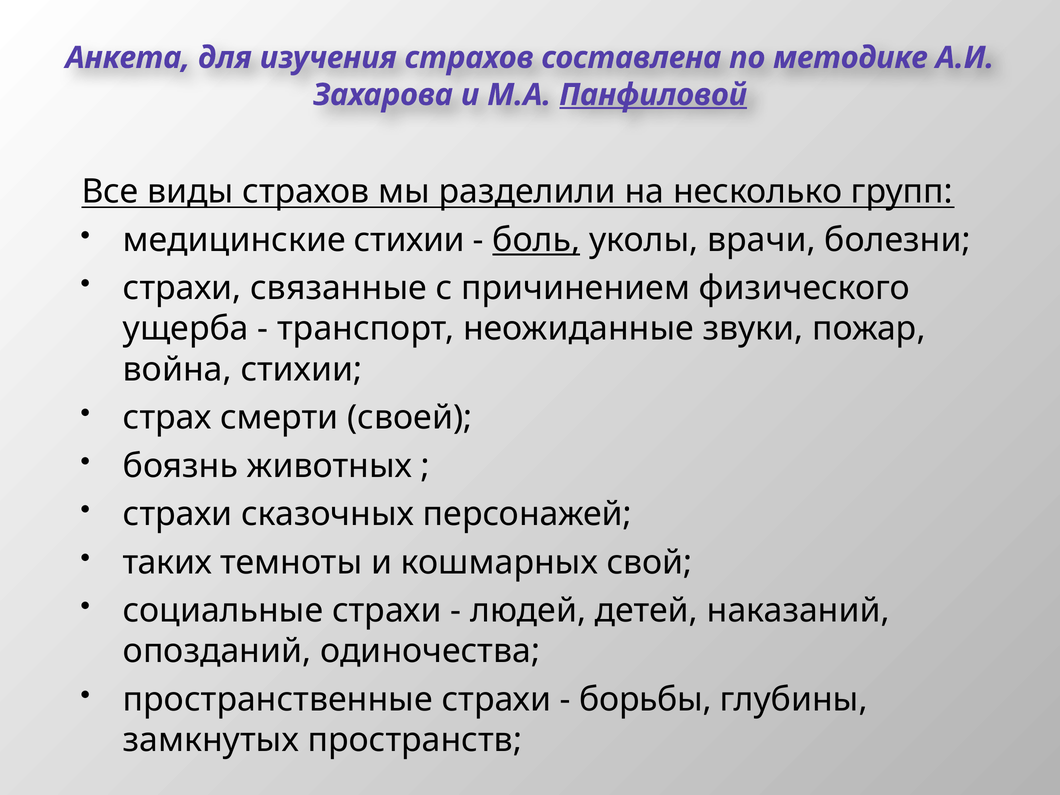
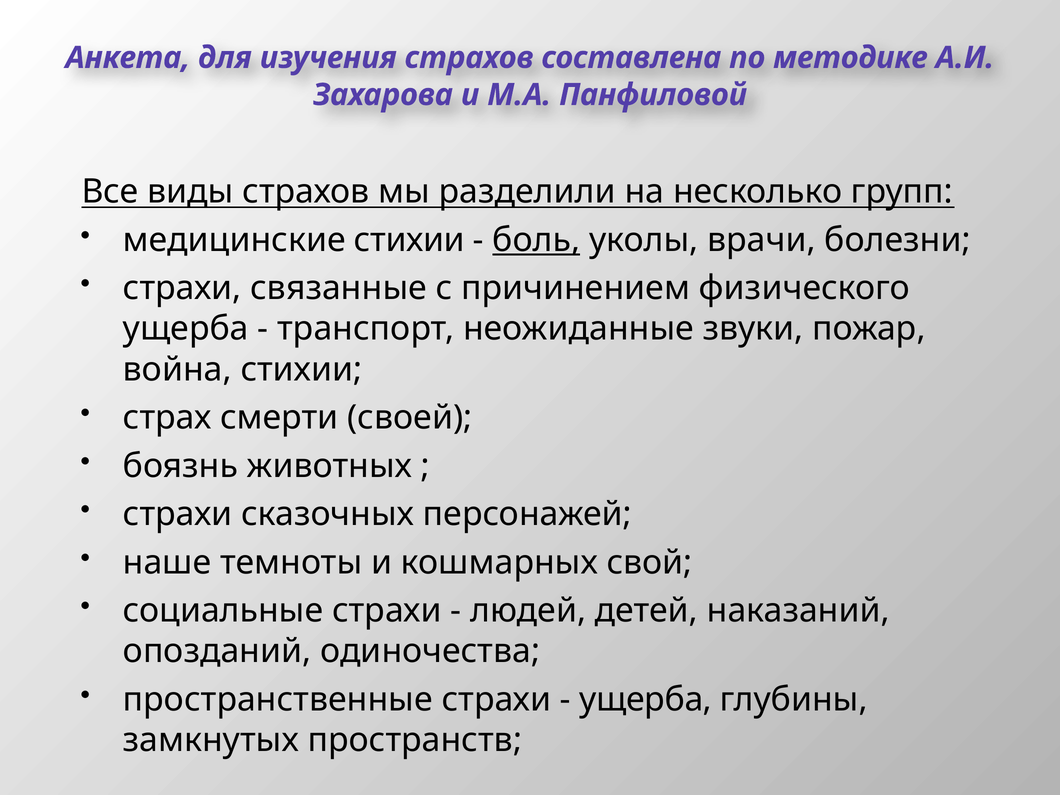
Панфиловой underline: present -> none (653, 95)
таких: таких -> наше (167, 562)
борьбы: борьбы -> ущерба (646, 699)
